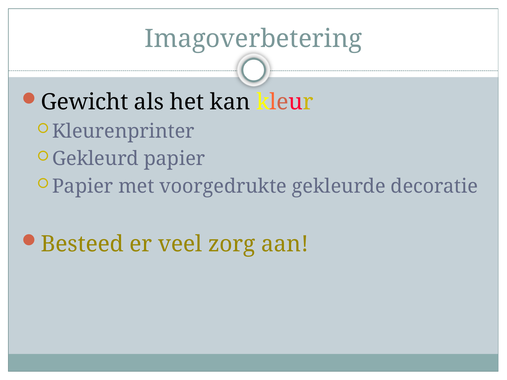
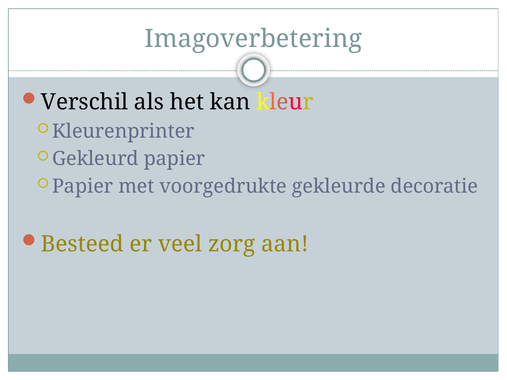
Gewicht: Gewicht -> Verschil (85, 102)
